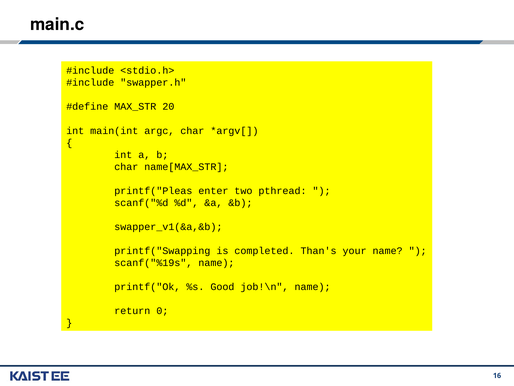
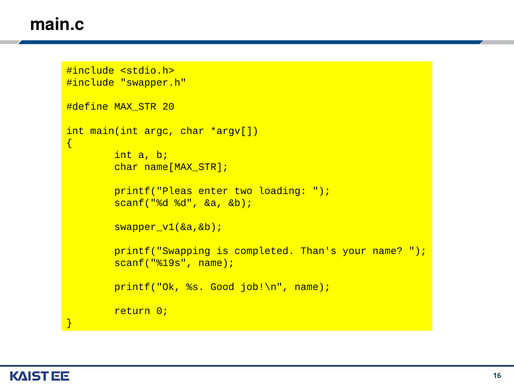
pthread: pthread -> loading (282, 191)
